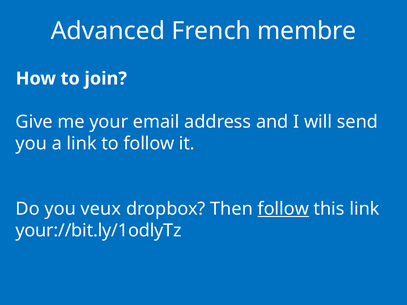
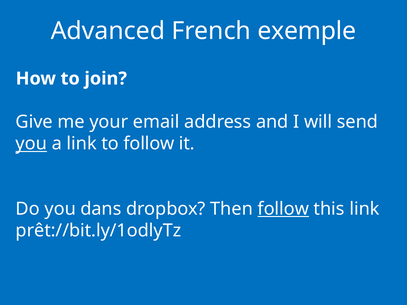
membre: membre -> exemple (307, 31)
you underline: none -> present (31, 144)
veux: veux -> dans (101, 209)
your://bit.ly/1odlyTz: your://bit.ly/1odlyTz -> prêt://bit.ly/1odlyTz (98, 231)
